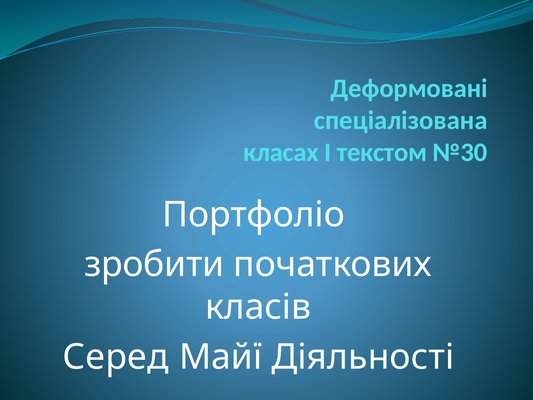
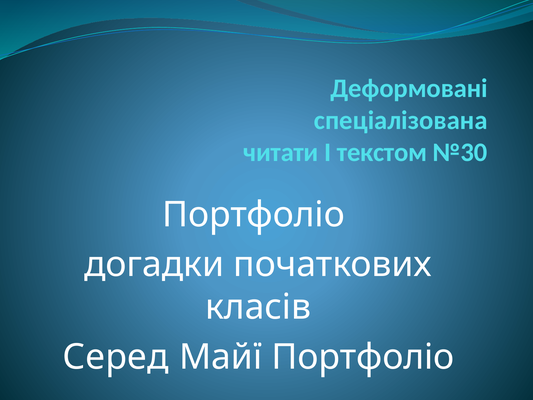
класах: класах -> читати (281, 152)
зробити: зробити -> догадки (154, 264)
Майї Діяльності: Діяльності -> Портфоліо (363, 357)
